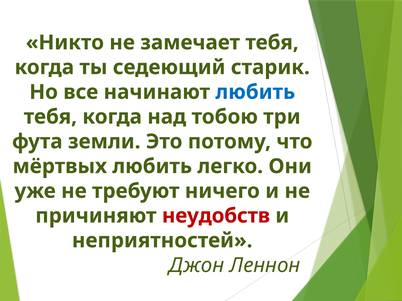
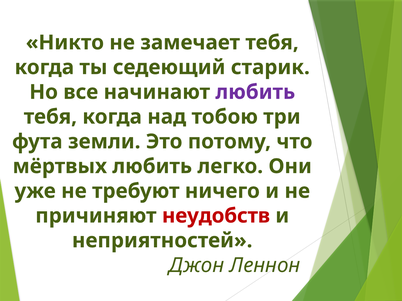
любить colour: blue -> purple (255, 92)
